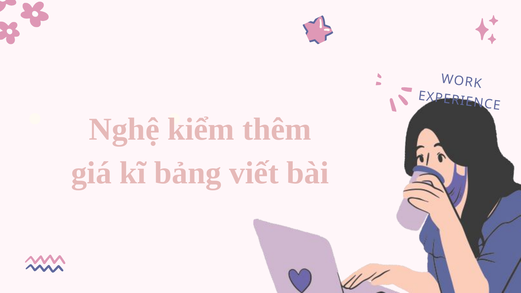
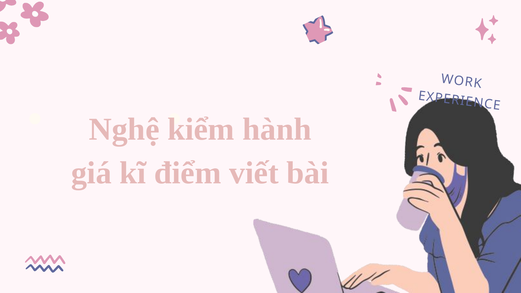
thêm: thêm -> hành (277, 129)
bảng: bảng -> điểm (188, 173)
